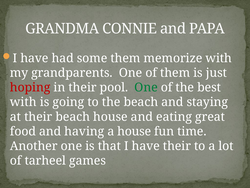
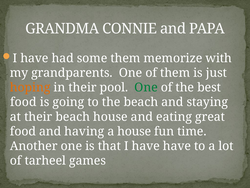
hoping colour: red -> orange (30, 87)
with: with -> food (23, 102)
have their: their -> have (177, 146)
